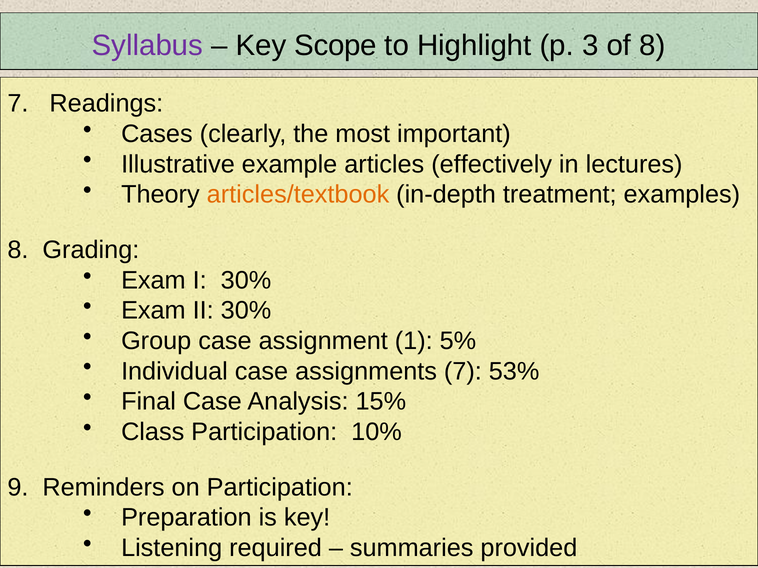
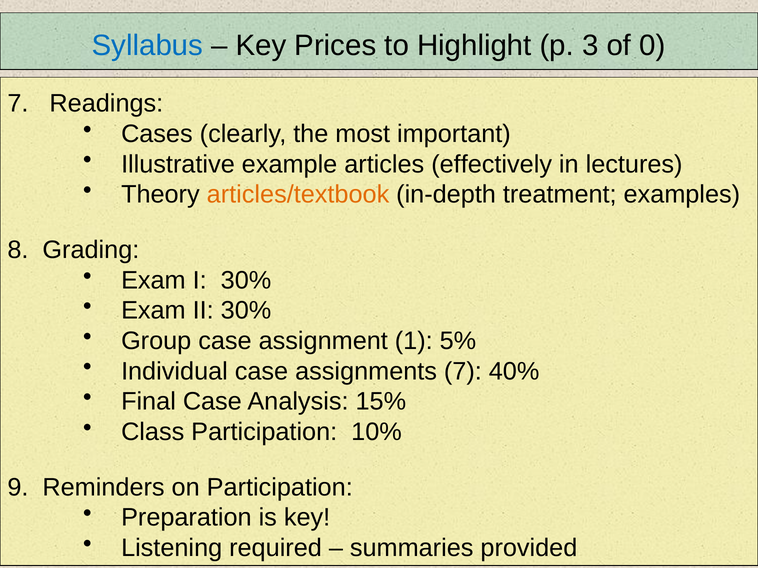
Syllabus colour: purple -> blue (147, 46)
Scope: Scope -> Prices (335, 46)
of 8: 8 -> 0 (652, 46)
53%: 53% -> 40% (514, 372)
